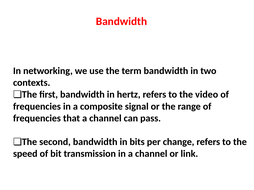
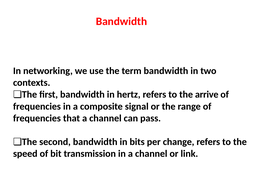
video: video -> arrive (207, 95)
